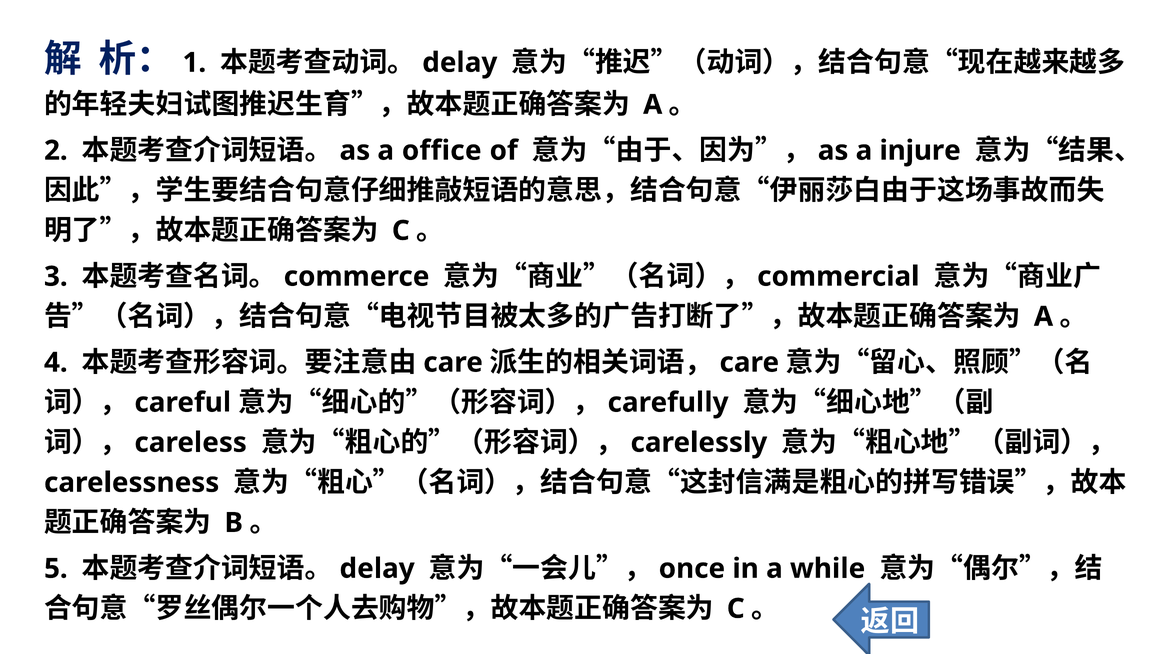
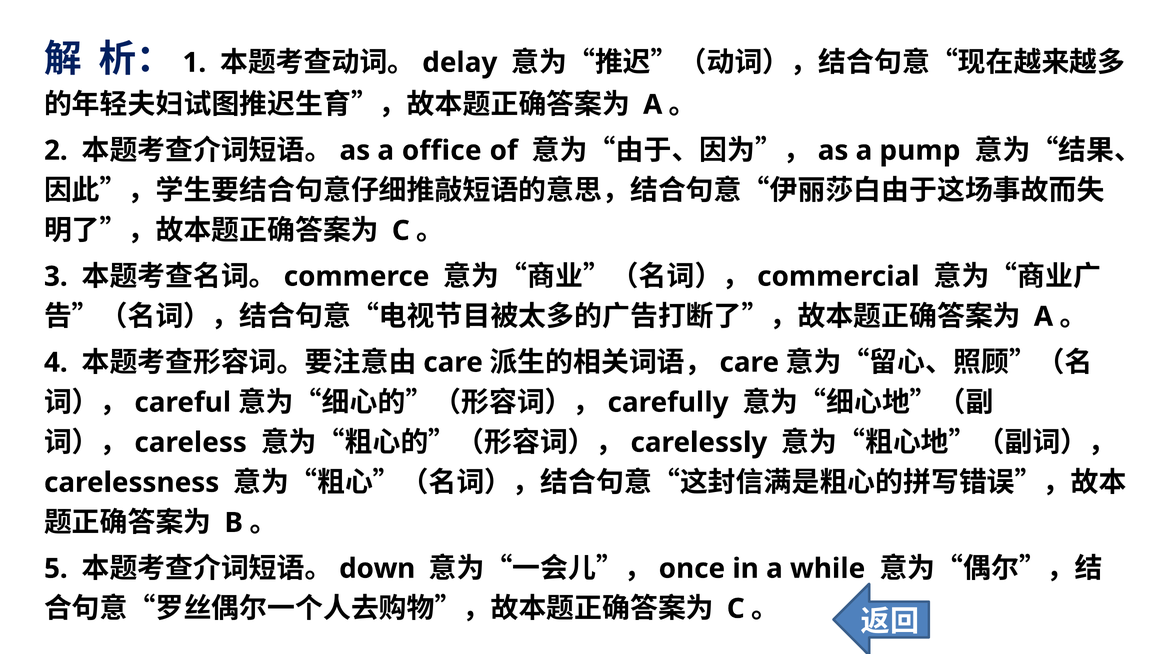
injure: injure -> pump (920, 151)
delay: delay -> down (377, 569)
